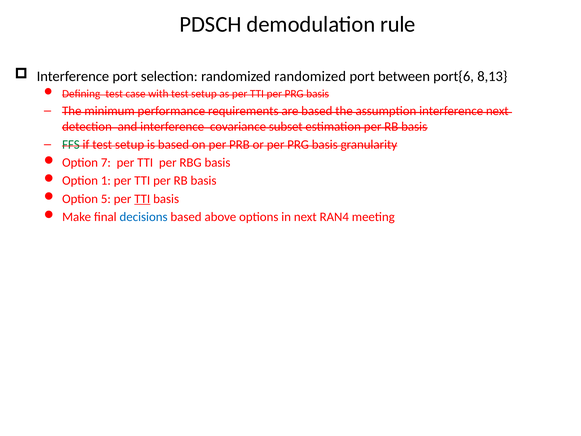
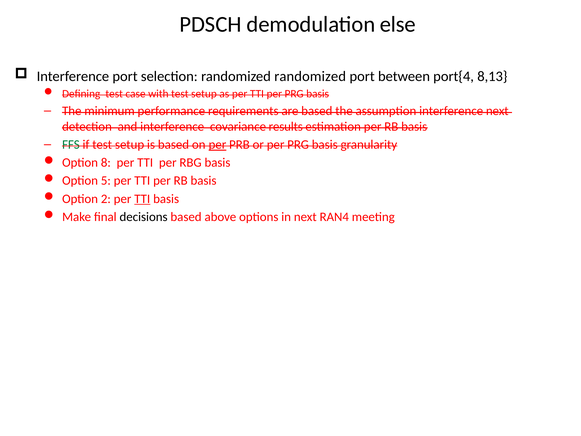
rule: rule -> else (398, 24)
port{6: port{6 -> port{4 (454, 76)
subset: subset -> results (286, 126)
per underline: none -> present (217, 144)
7: 7 -> 8 (106, 163)
1: 1 -> 5 (106, 181)
5: 5 -> 2 (106, 199)
decisions colour: blue -> black (144, 217)
